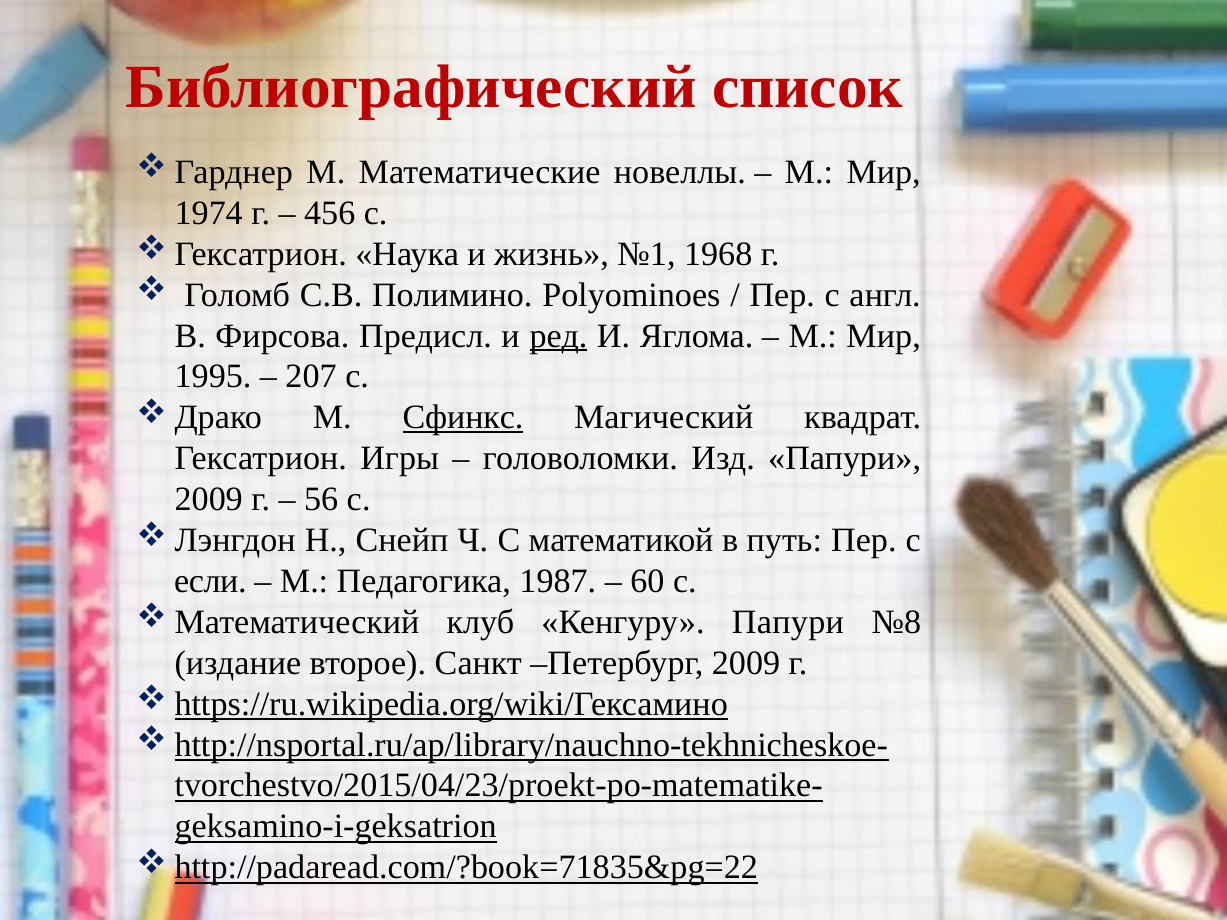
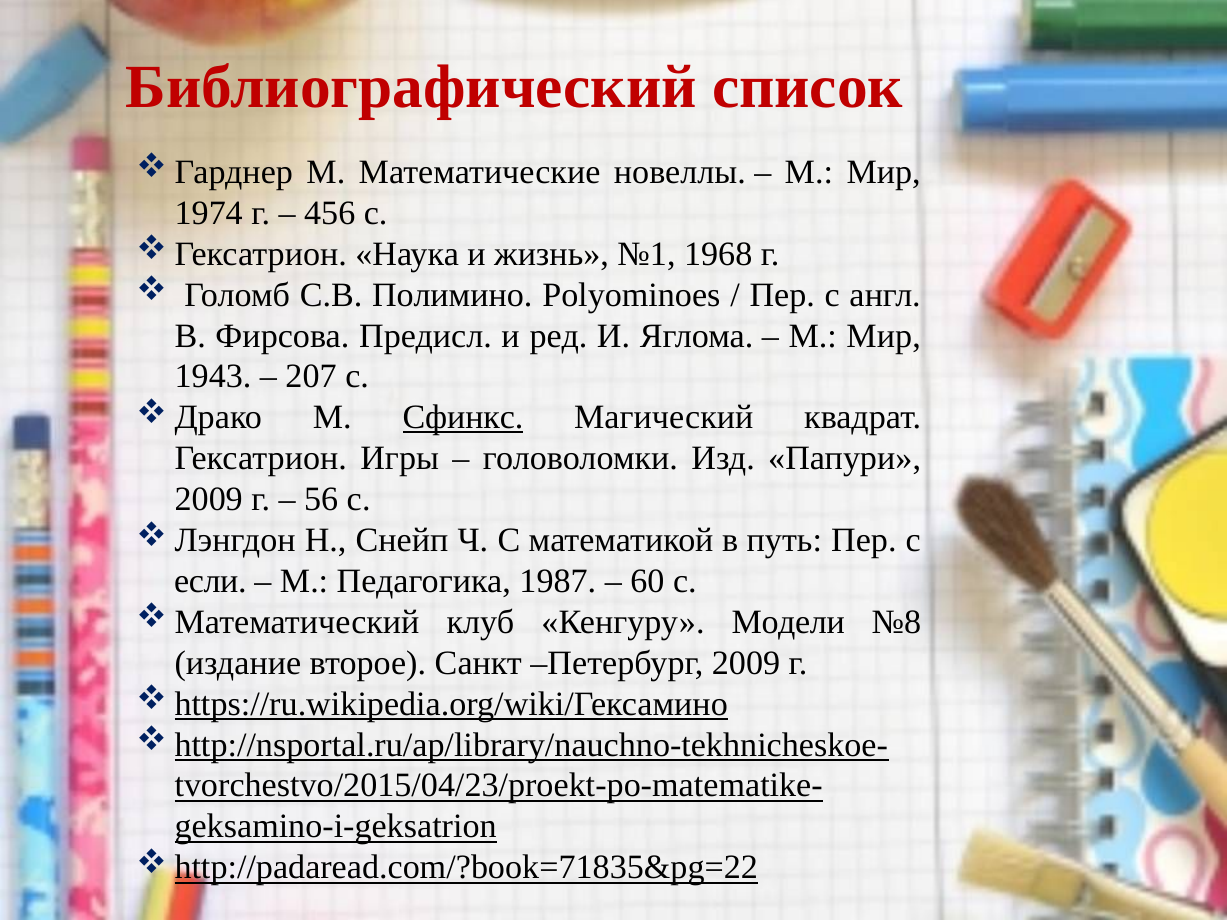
ред underline: present -> none (559, 336)
1995: 1995 -> 1943 (213, 377)
Кенгуру Папури: Папури -> Модели (788, 622)
